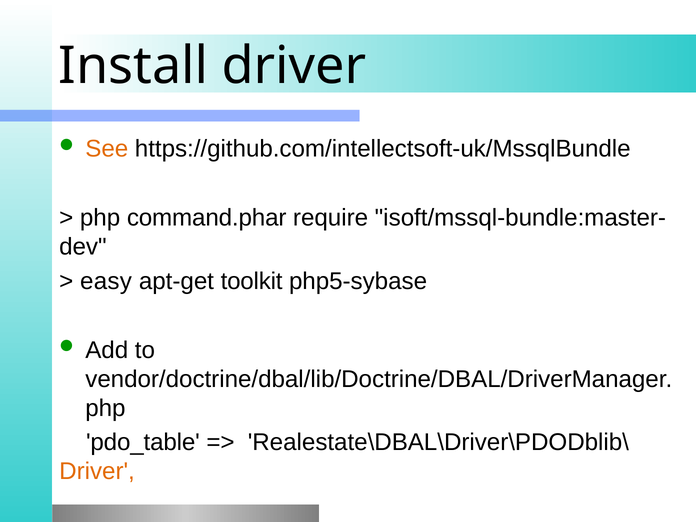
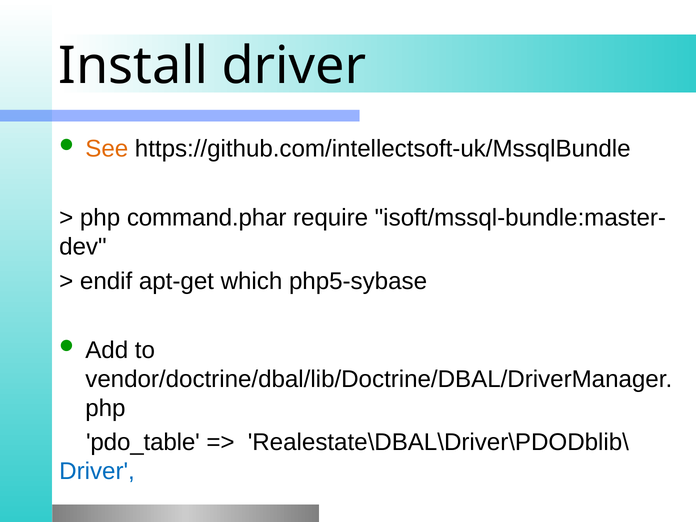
easy: easy -> endif (106, 281)
toolkit: toolkit -> which (251, 281)
Driver colour: orange -> blue (97, 471)
